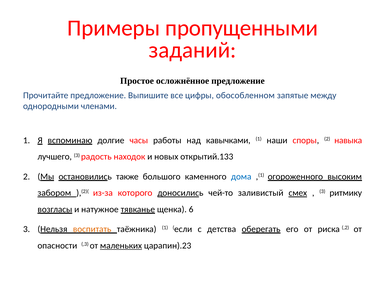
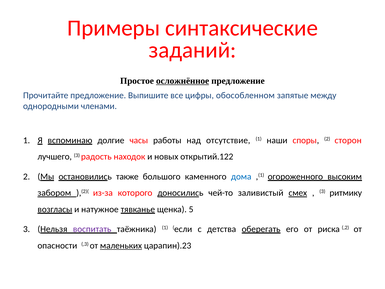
пропущенными: пропущенными -> синтаксические (242, 28)
осложнённое underline: none -> present (183, 81)
кавычками: кавычками -> отсутствие (228, 140)
навыка: навыка -> сторон (348, 140)
открытий.133: открытий.133 -> открытий.122 (207, 157)
6: 6 -> 5 (191, 209)
воспитать colour: orange -> purple (92, 229)
